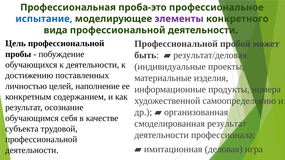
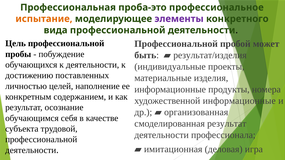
испытание colour: blue -> orange (44, 19)
результат/деловая: результат/деловая -> результат/изделия (210, 55)
художественной самоопределению: самоопределению -> информационные (239, 101)
